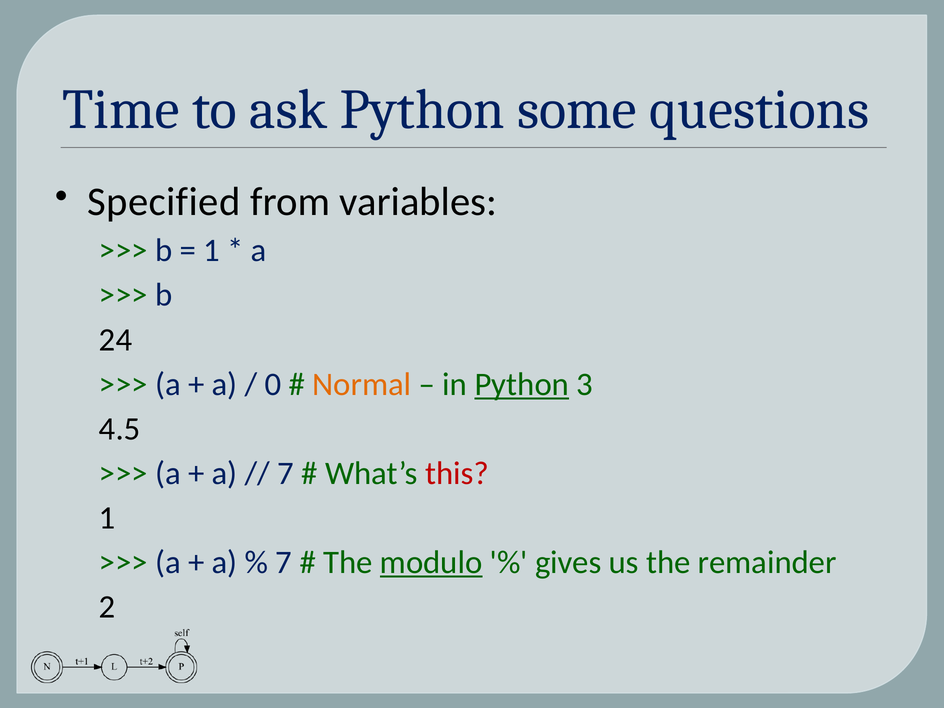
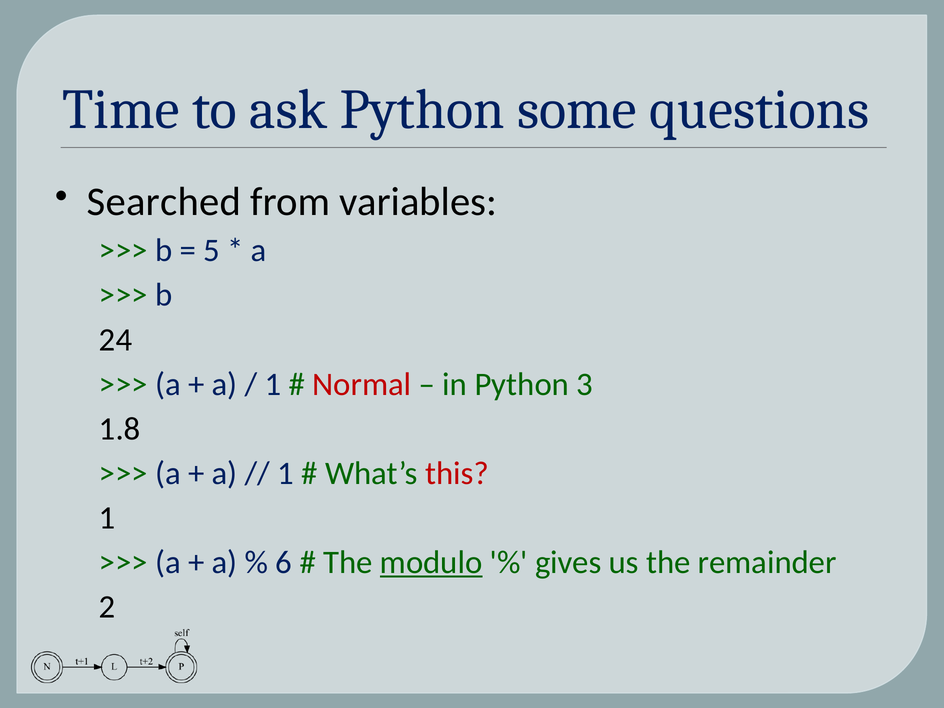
Specified: Specified -> Searched (164, 202)
1: 1 -> 5 (212, 251)
0: 0 -> 1 (273, 384)
Normal colour: orange -> red (362, 384)
Python underline: present -> none (522, 384)
4.5: 4.5 -> 1.8 (120, 429)
7: 7 -> 1 (286, 473)
7: 7 -> 6 (284, 563)
